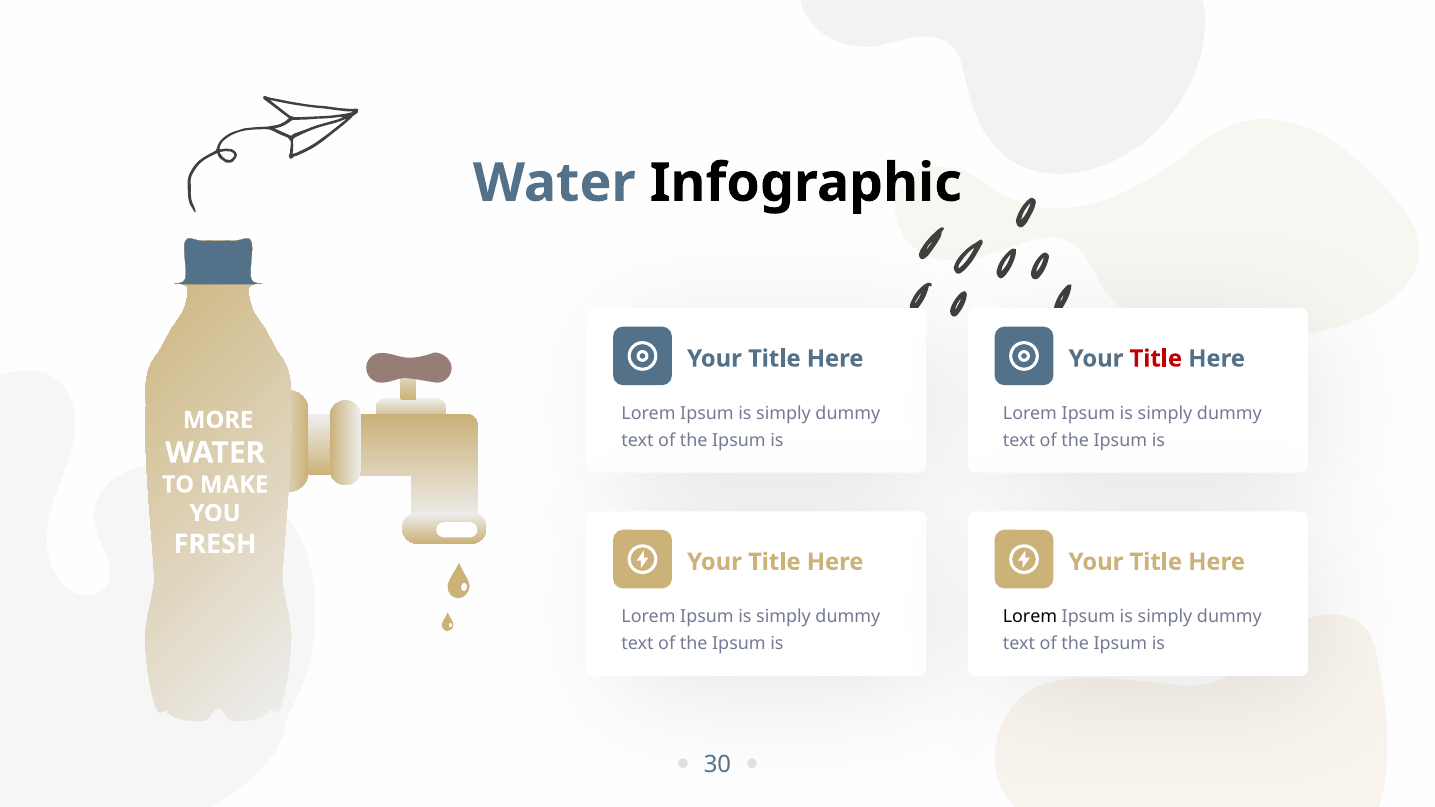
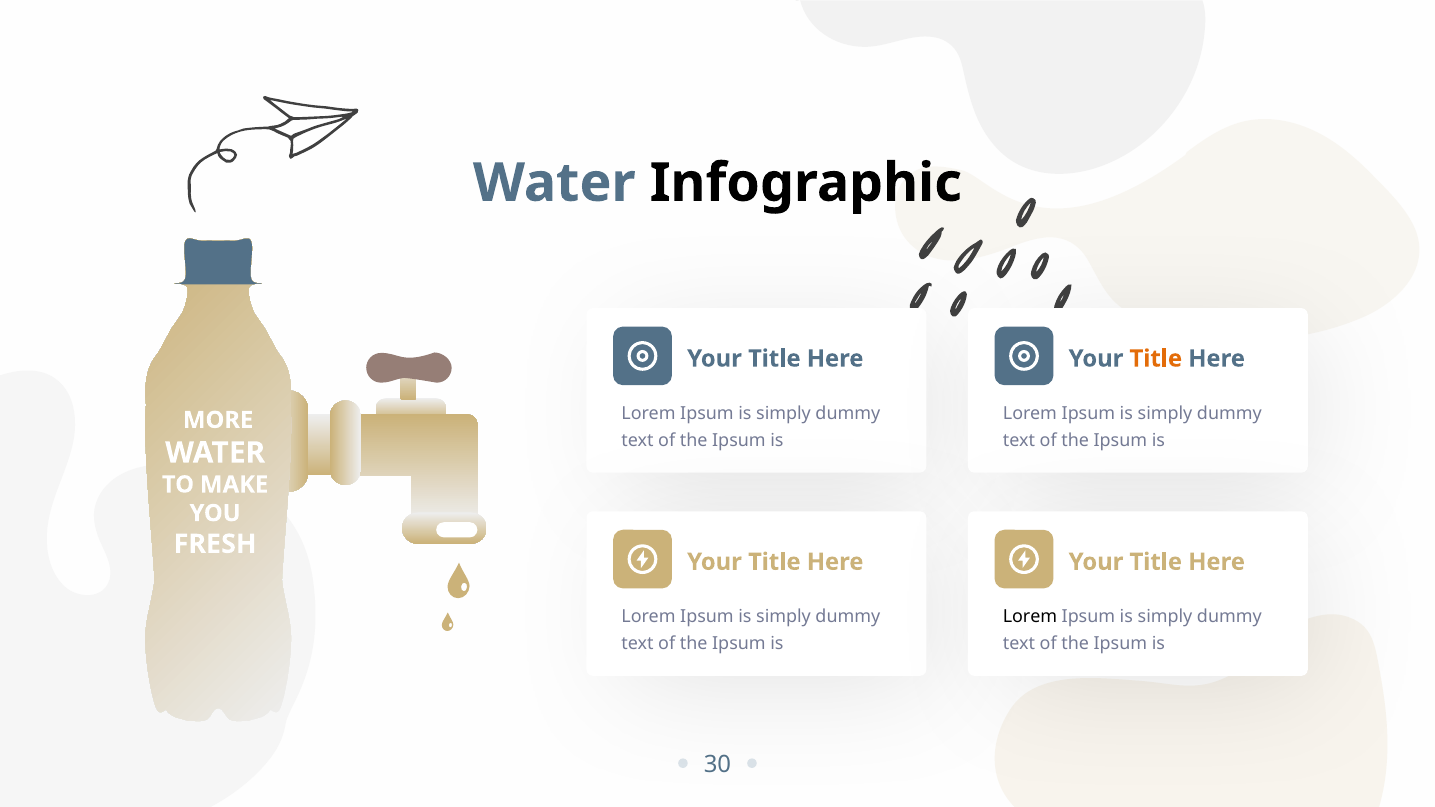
Title colour: red -> orange (1156, 359)
